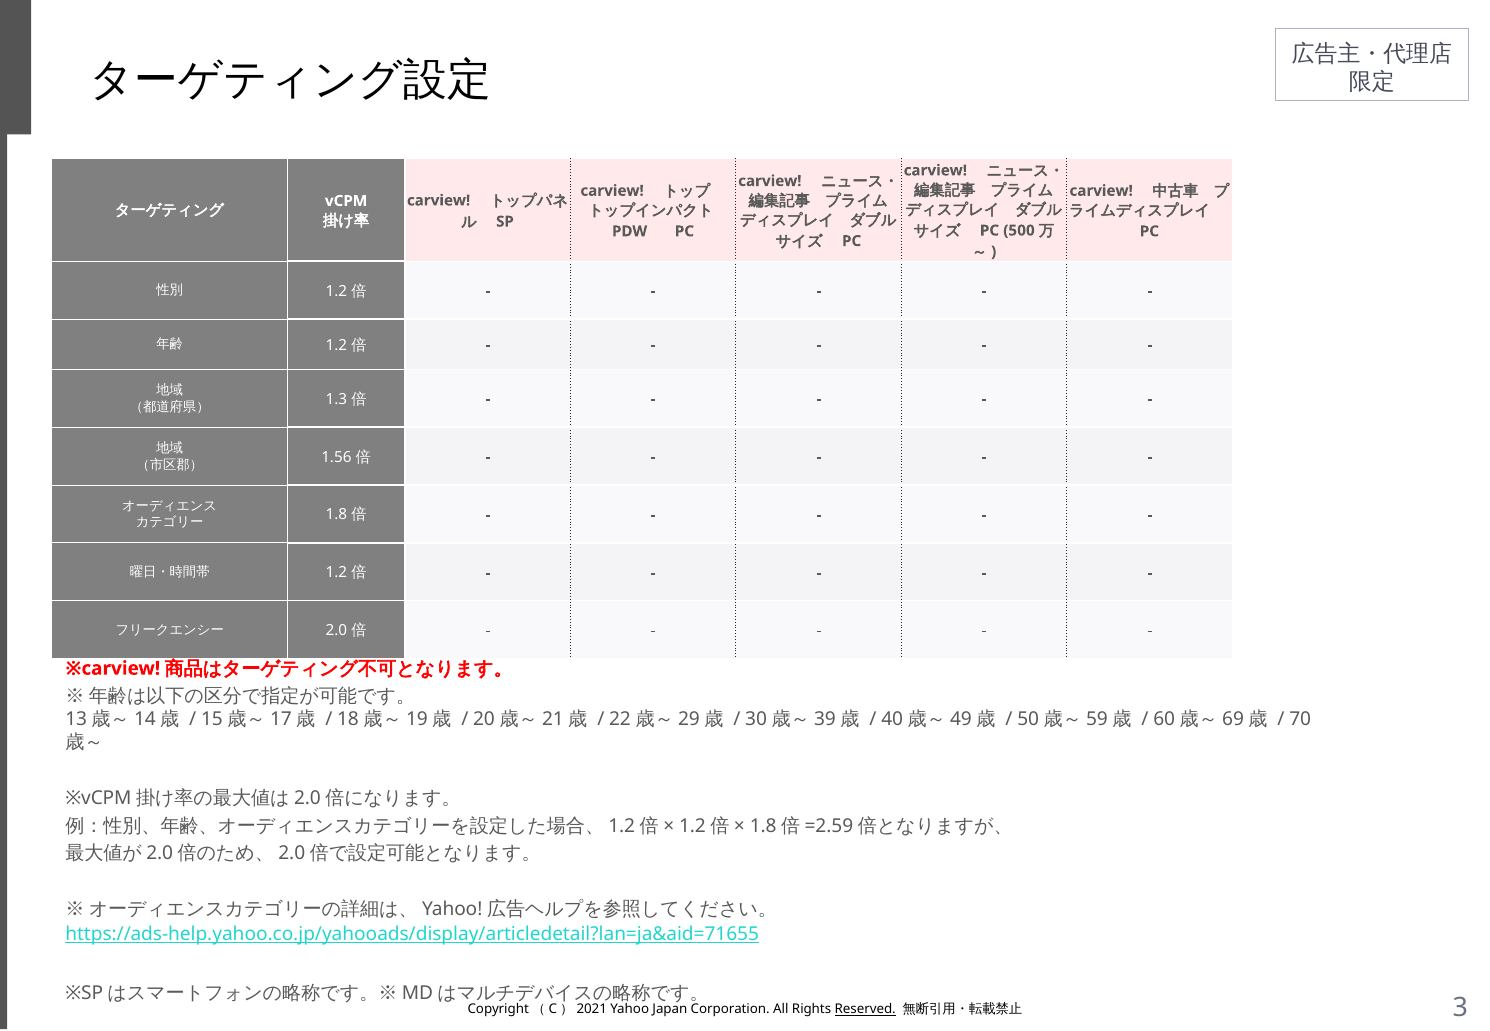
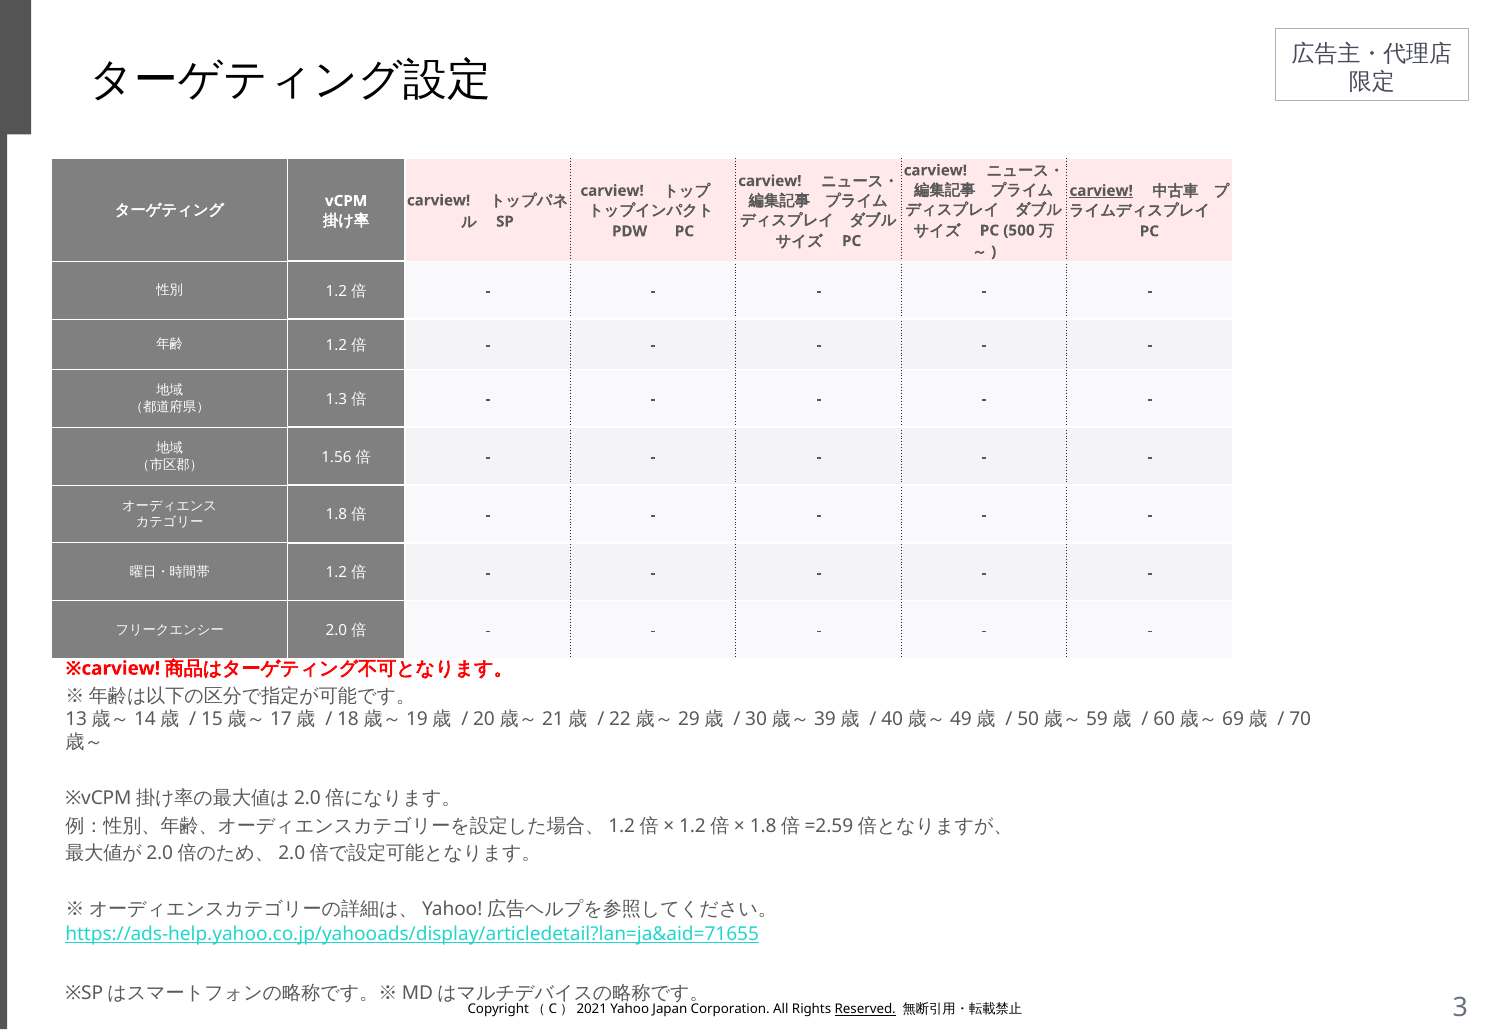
carview underline: none -> present (1101, 191)
